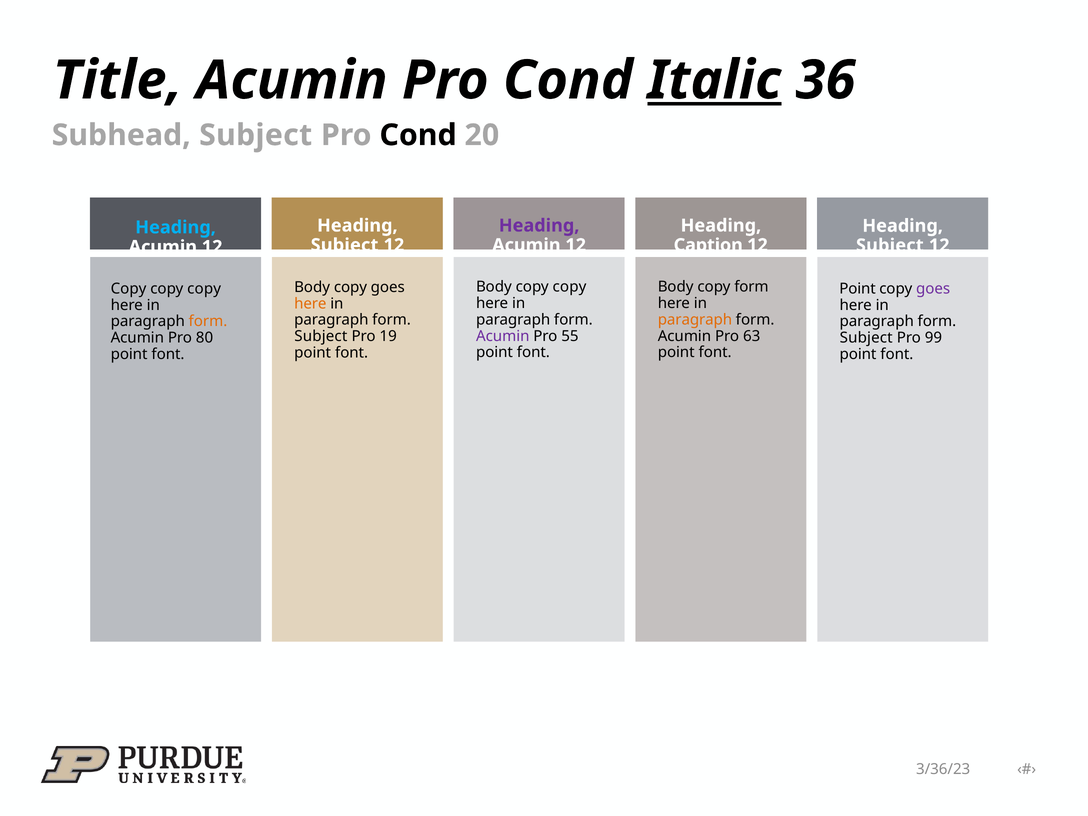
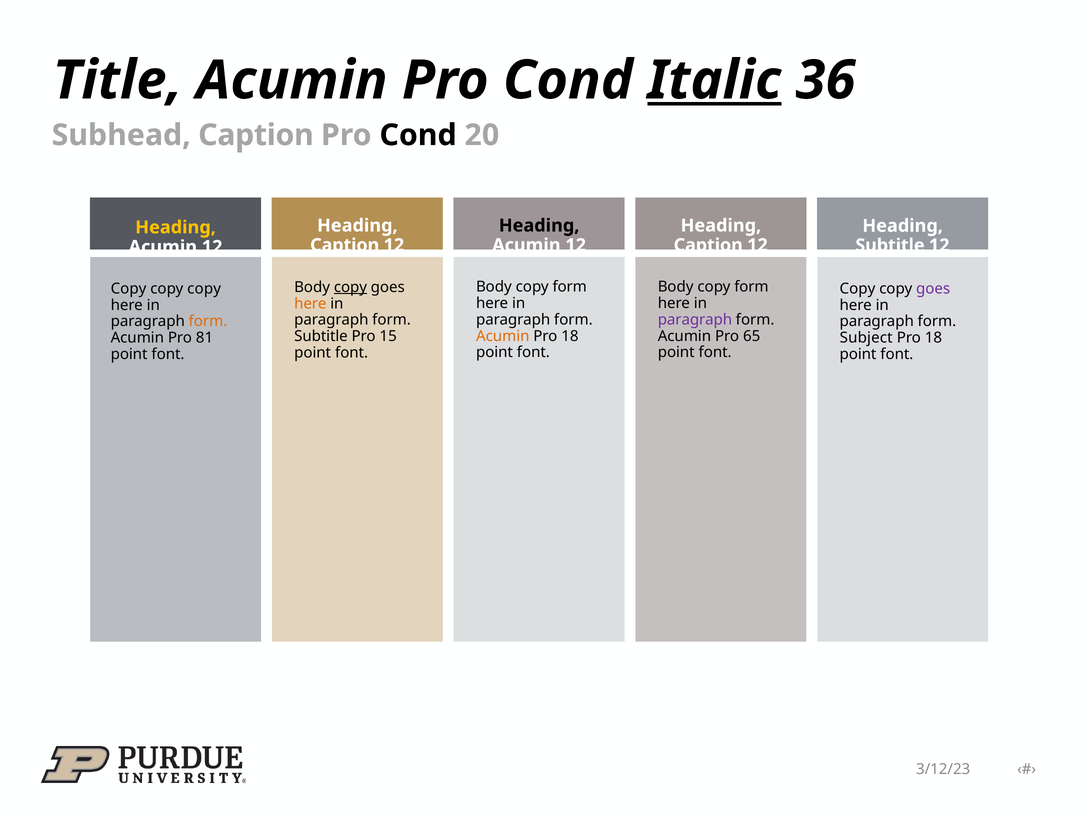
Subhead Subject: Subject -> Caption (256, 135)
Heading colour: purple -> black (539, 226)
Heading colour: light blue -> yellow (176, 227)
Subject: Subject -> Caption (345, 245)
Subject: Subject -> Subtitle (890, 245)
copy: copy -> form (570, 287)
copy underline: none -> present (350, 287)
Point: Point -> Copy (857, 289)
paragraph colour: orange -> purple (695, 320)
Acumin colour: purple -> orange (503, 336)
55: 55 -> 18 (570, 336)
63: 63 -> 65 (752, 336)
Subject: Subject -> Subtitle (321, 336)
19: 19 -> 15 (388, 336)
80: 80 -> 81 (205, 338)
99: 99 -> 18 (933, 338)
3/36/23: 3/36/23 -> 3/12/23 (943, 769)
